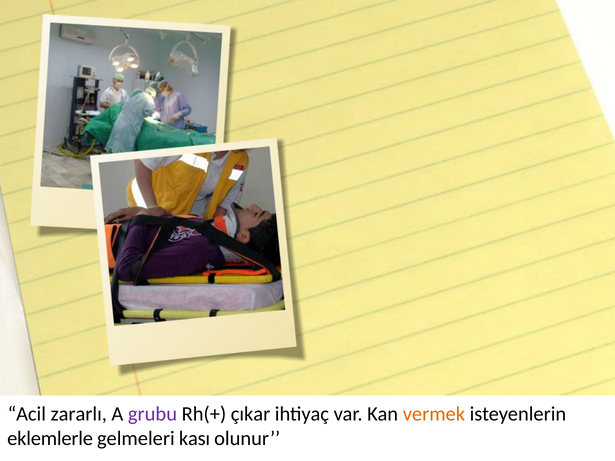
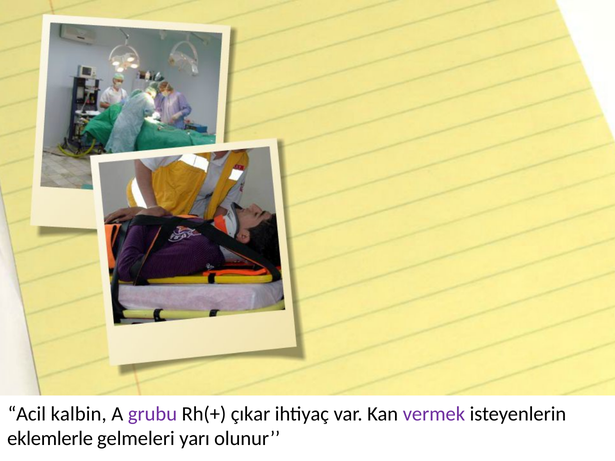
zararlı: zararlı -> kalbin (79, 414)
vermek colour: orange -> purple (434, 414)
kası: kası -> yarı (195, 439)
